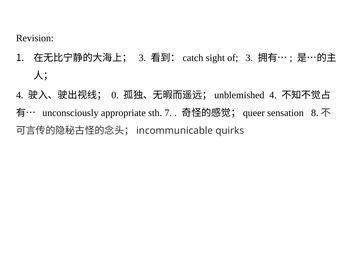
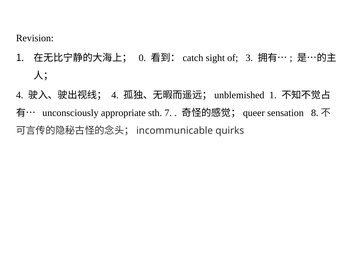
3: 3 -> 0 (142, 58)
0: 0 -> 4 (115, 95)
4: 4 -> 1 (273, 95)
